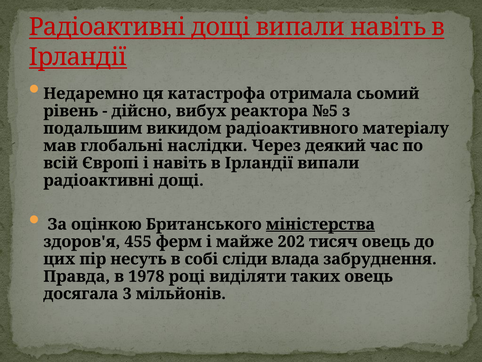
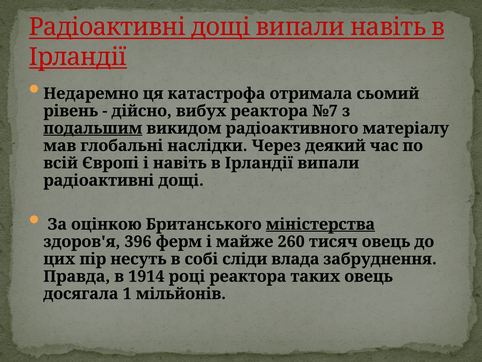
№5: №5 -> №7 (325, 111)
подальшим underline: none -> present (93, 128)
455: 455 -> 396 (138, 241)
202: 202 -> 260 (291, 241)
1978: 1978 -> 1914 (146, 276)
році виділяти: виділяти -> реактора (248, 276)
3: 3 -> 1 (127, 293)
